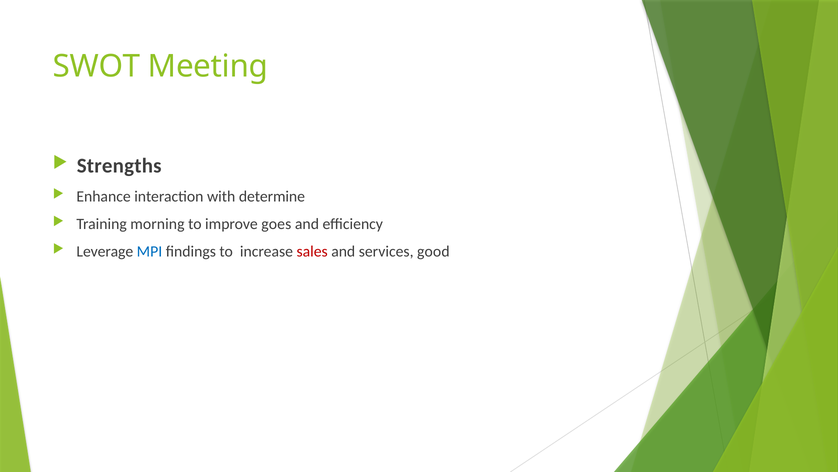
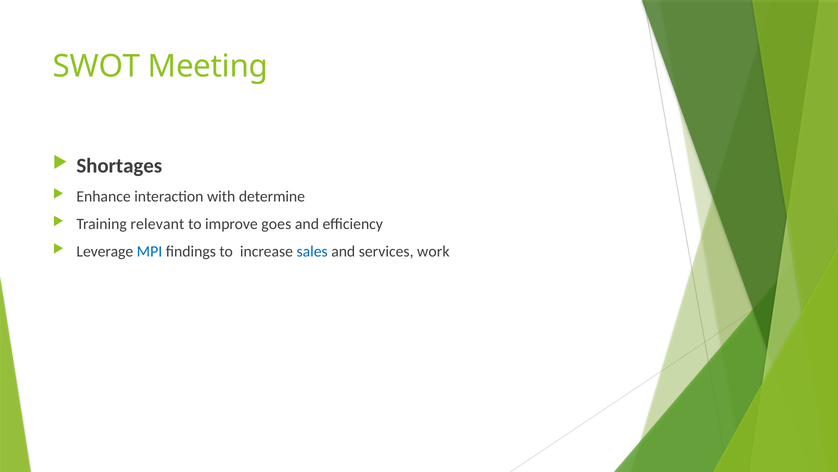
Strengths: Strengths -> Shortages (119, 166)
morning: morning -> relevant (157, 224)
sales colour: red -> blue (312, 251)
good: good -> work (433, 251)
